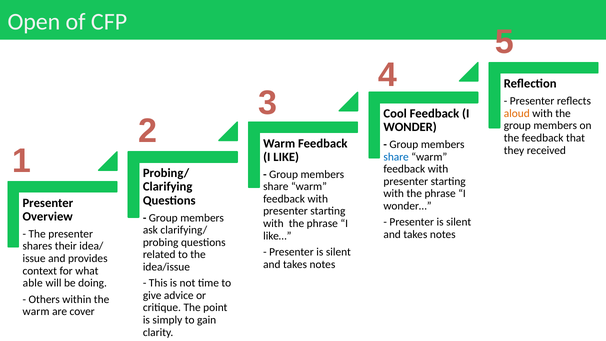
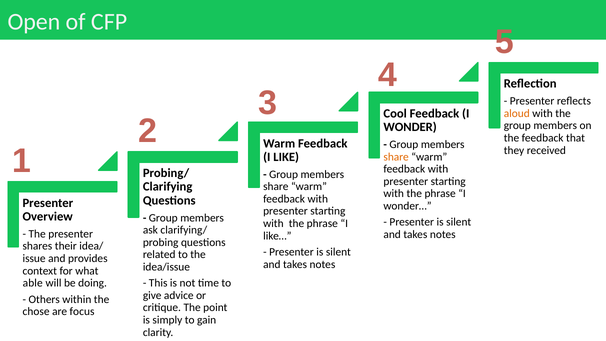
share colour: blue -> orange (396, 157)
warm: warm -> chose (36, 311)
cover: cover -> focus (82, 311)
